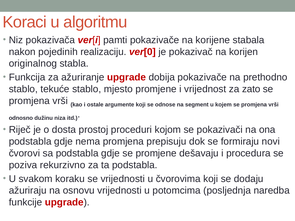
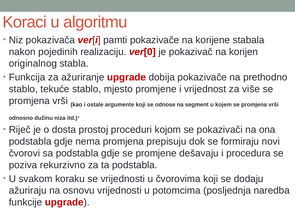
zato: zato -> više (251, 89)
